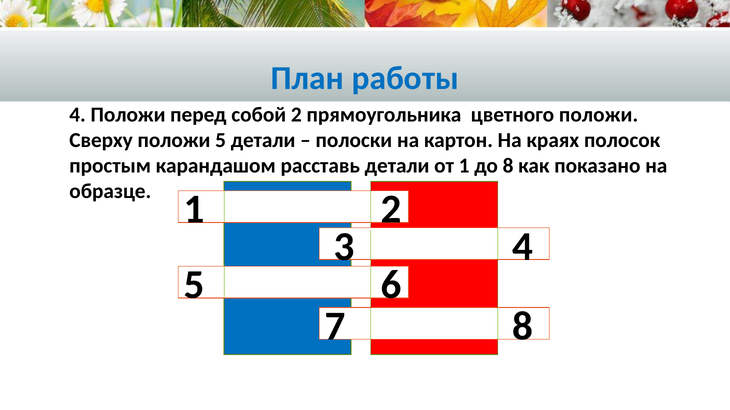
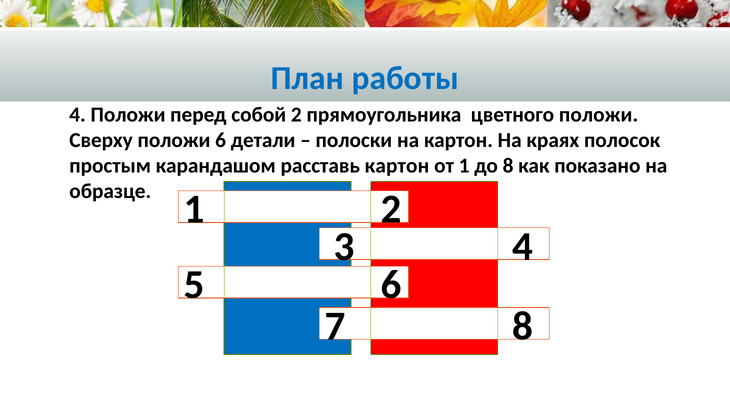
положи 5: 5 -> 6 (221, 140)
расставь детали: детали -> картон (397, 166)
